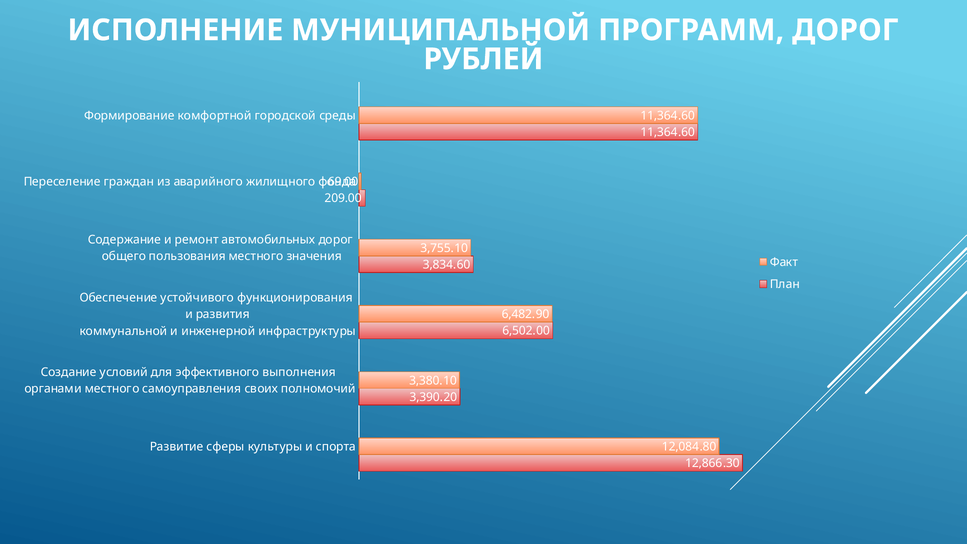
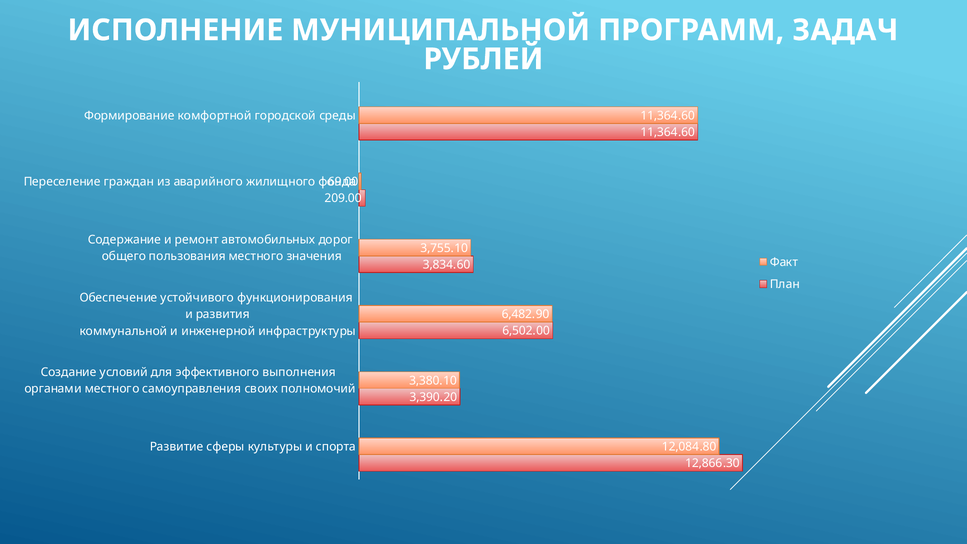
ПРОГРАММ ДОРОГ: ДОРОГ -> ЗАДАЧ (845, 30)
